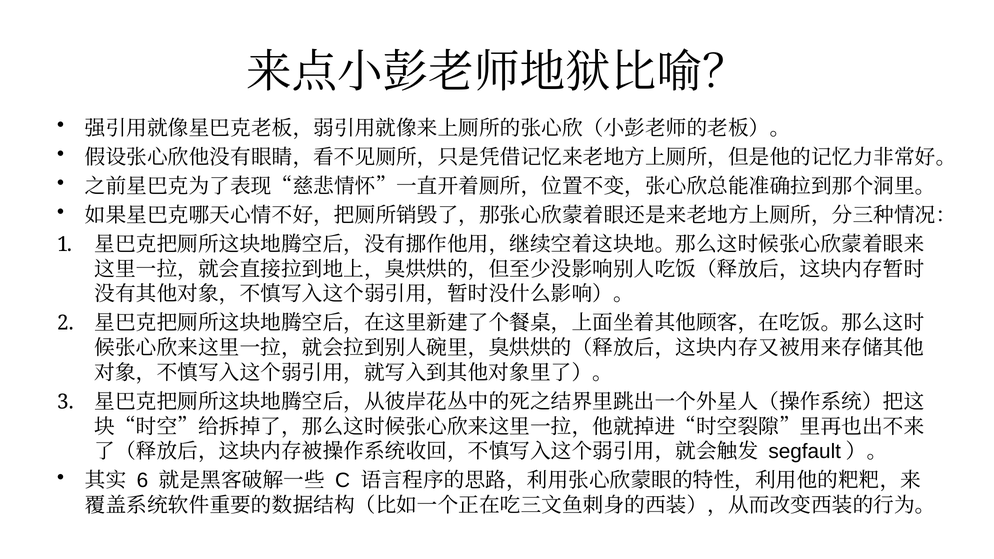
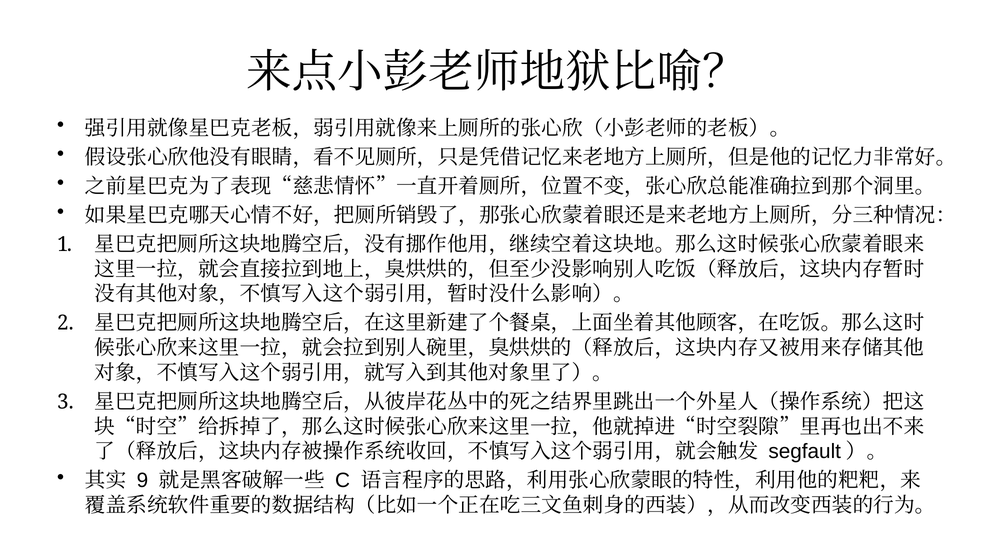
6: 6 -> 9 (142, 481)
